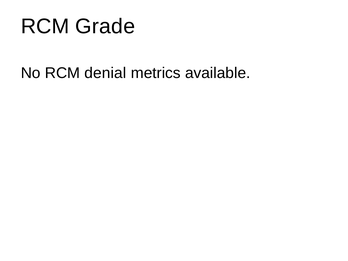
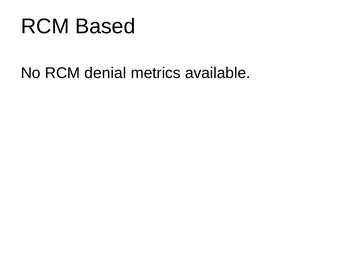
Grade: Grade -> Based (105, 26)
